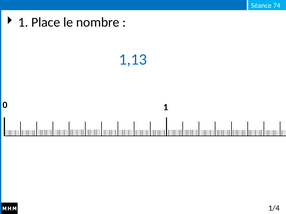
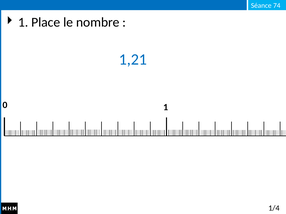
1,13: 1,13 -> 1,21 (133, 60)
